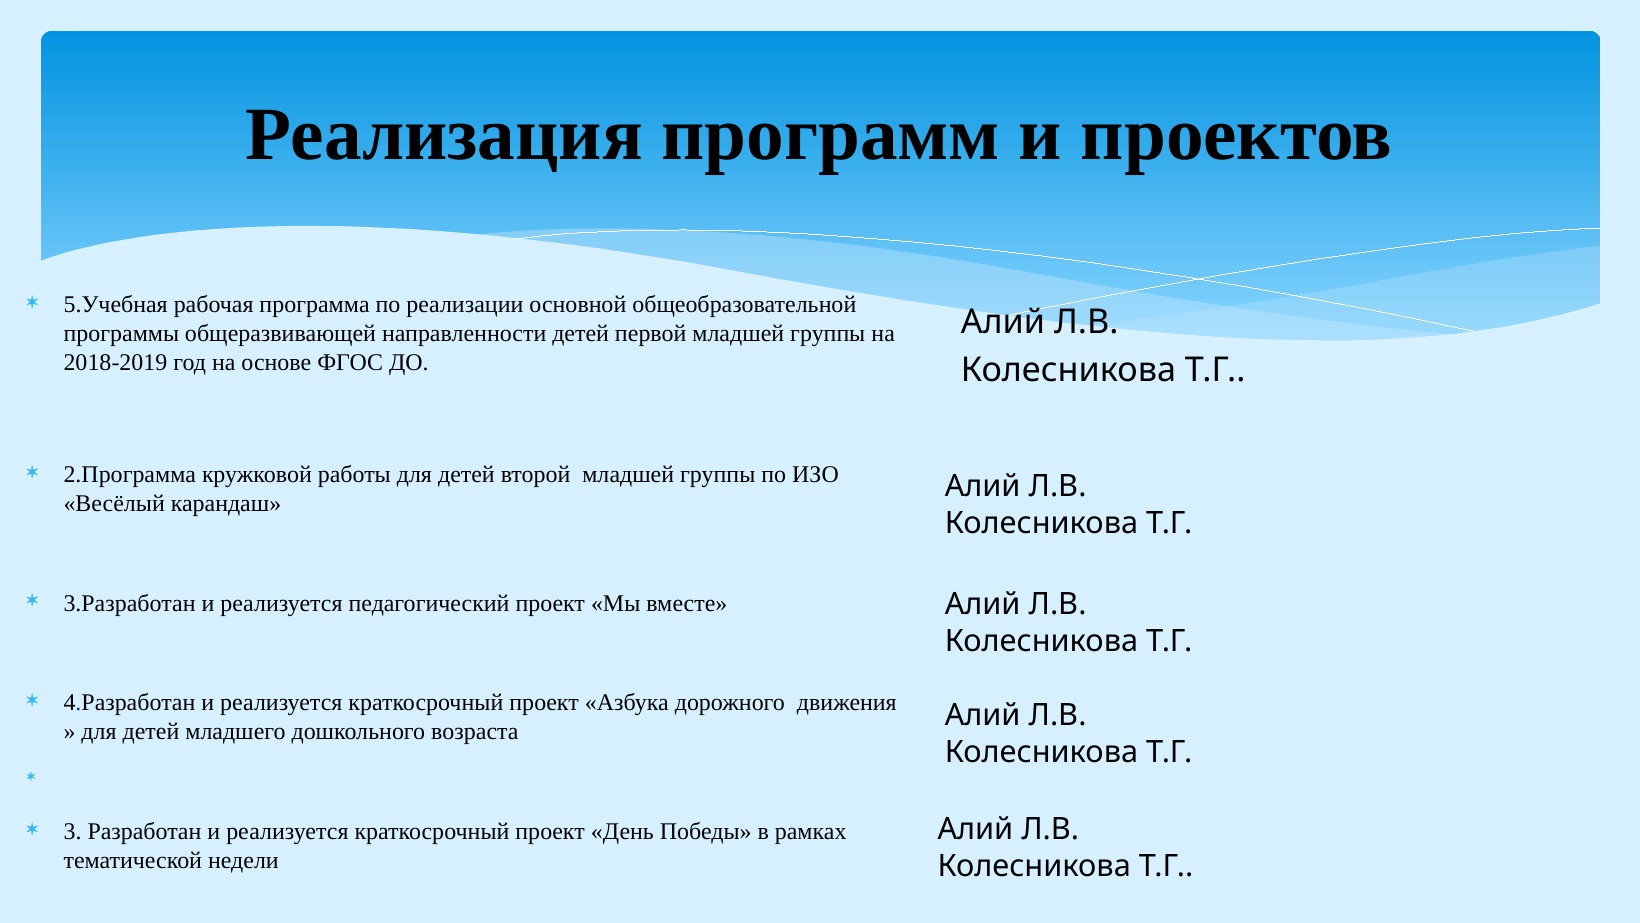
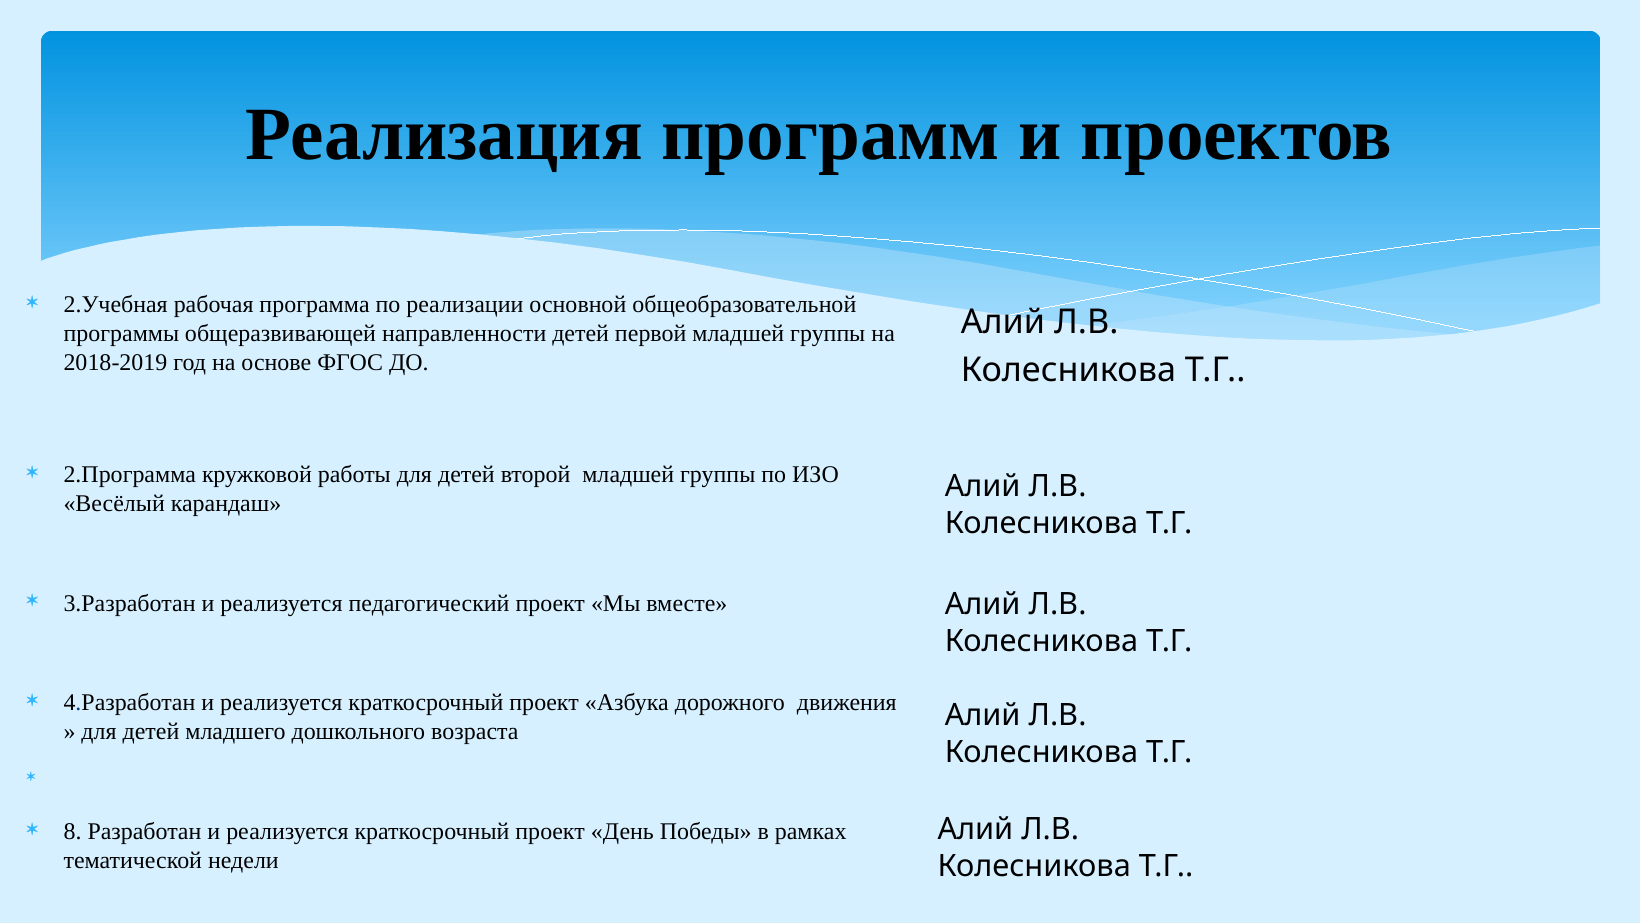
5.Учебная: 5.Учебная -> 2.Учебная (116, 305)
3: 3 -> 8 (73, 831)
